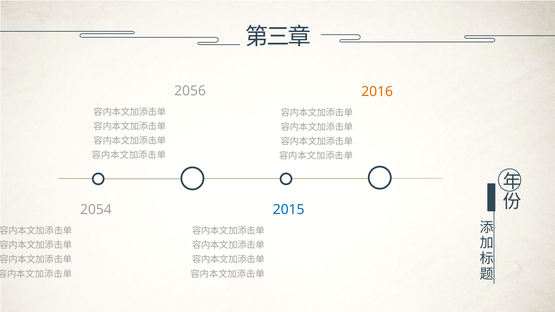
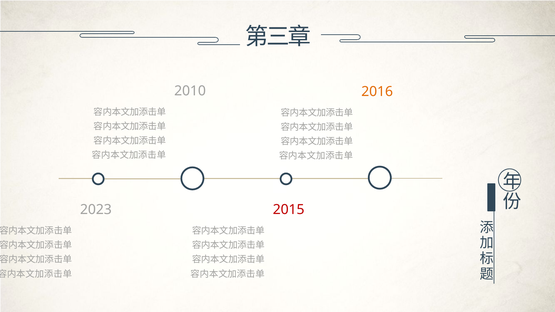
2056: 2056 -> 2010 (190, 91)
2054: 2054 -> 2023 (96, 210)
2015 colour: blue -> red (289, 210)
